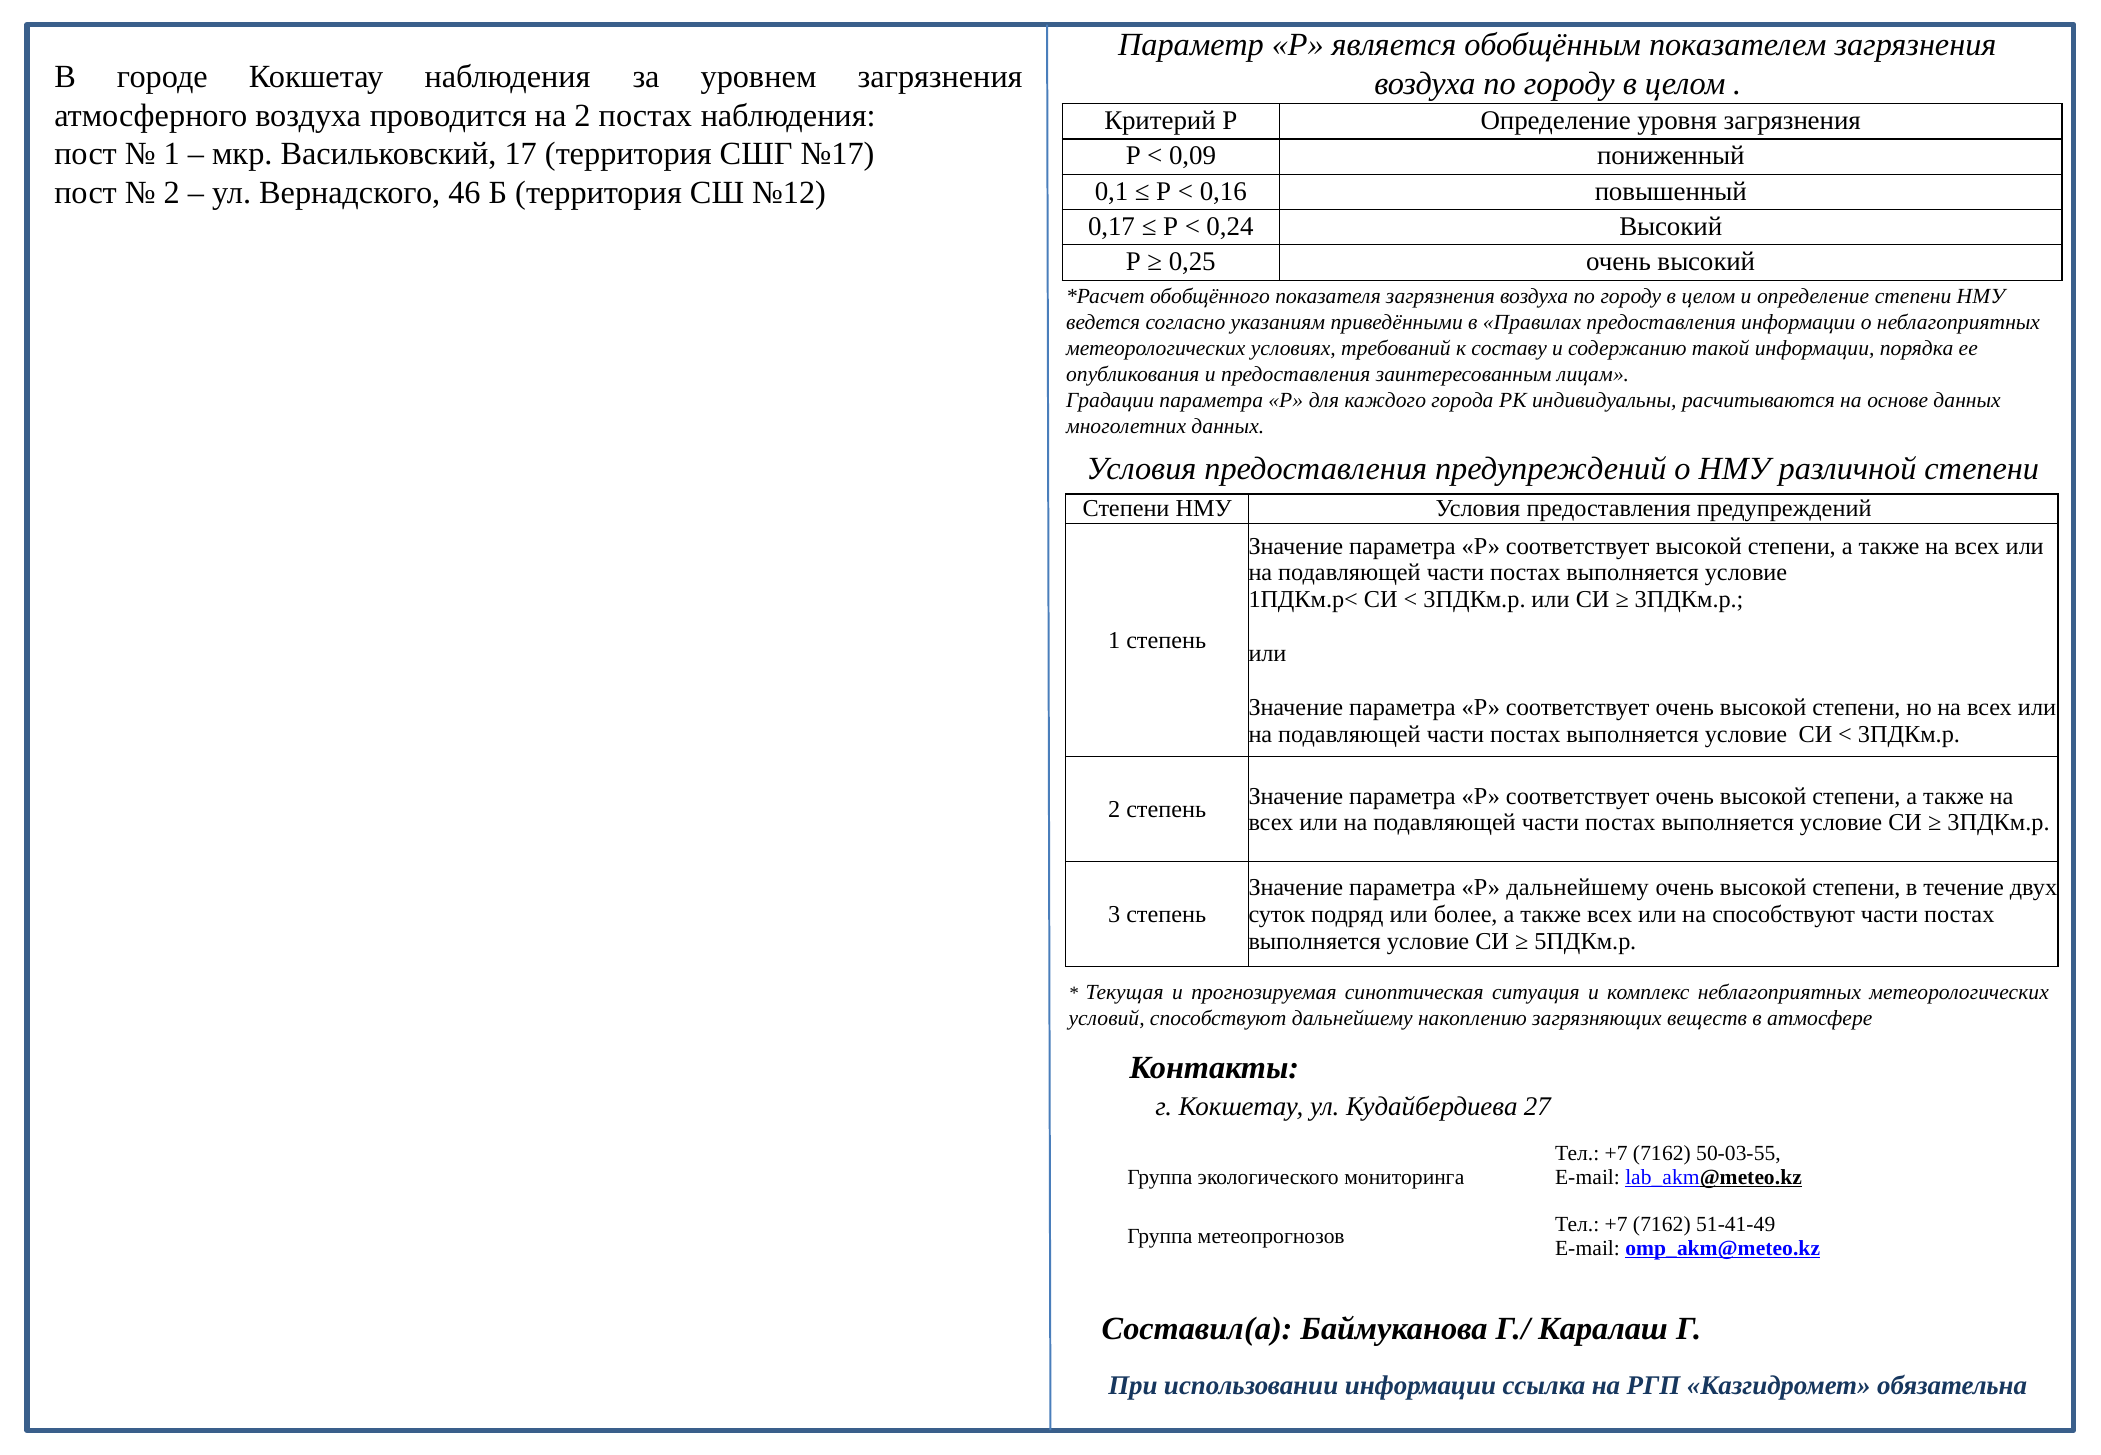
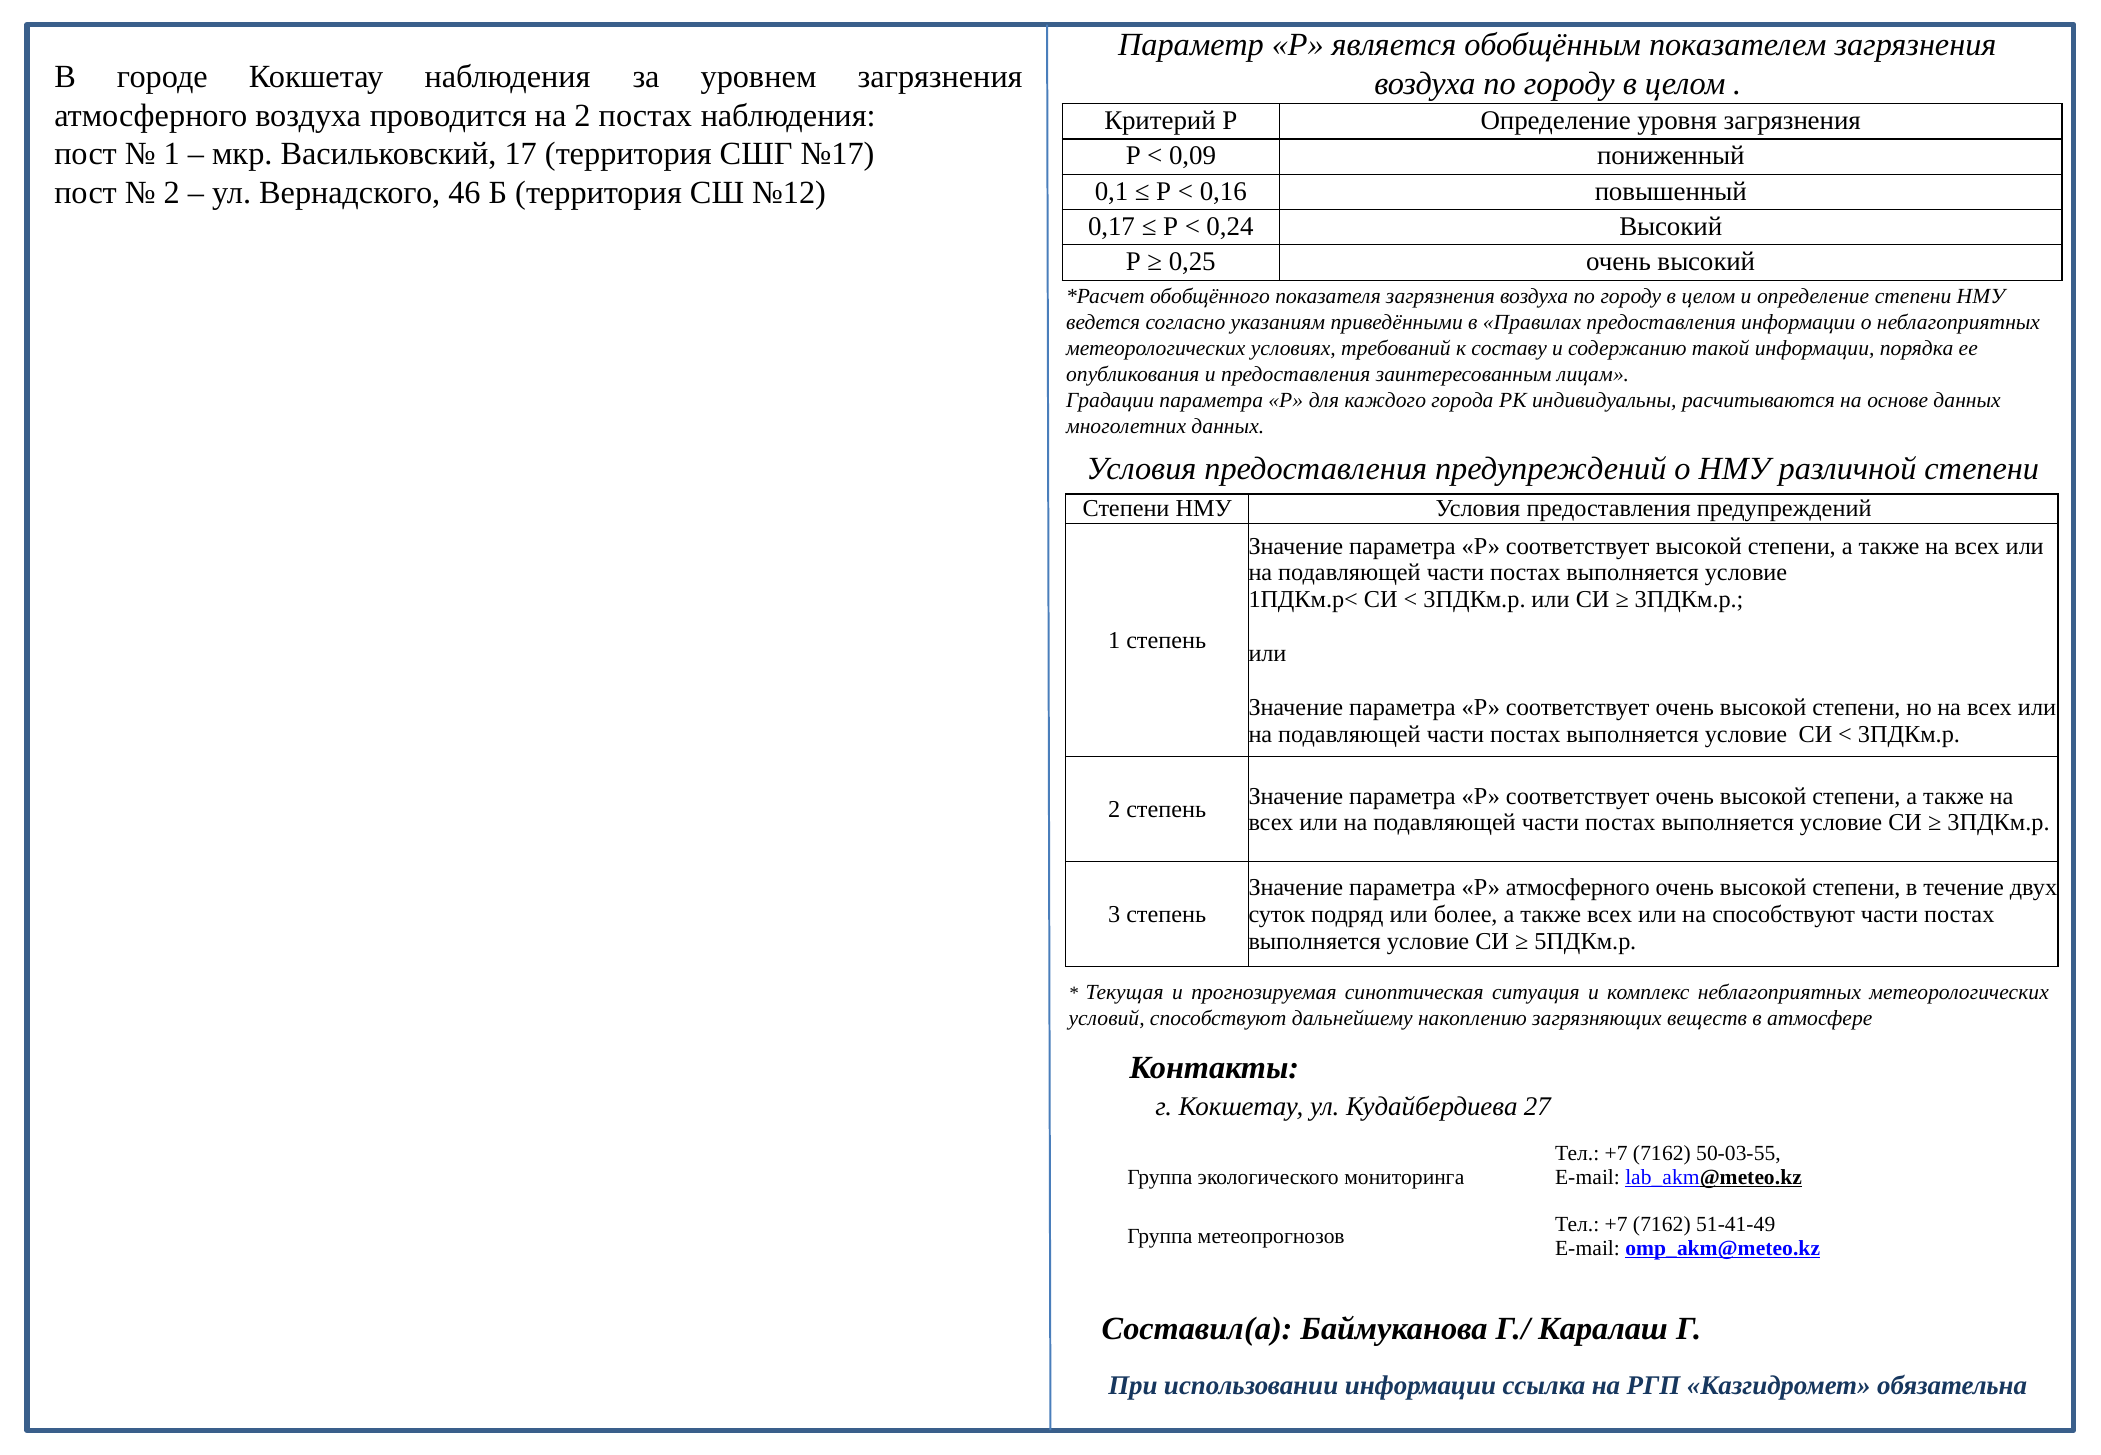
Р дальнейшему: дальнейшему -> атмосферного (1578, 887)
